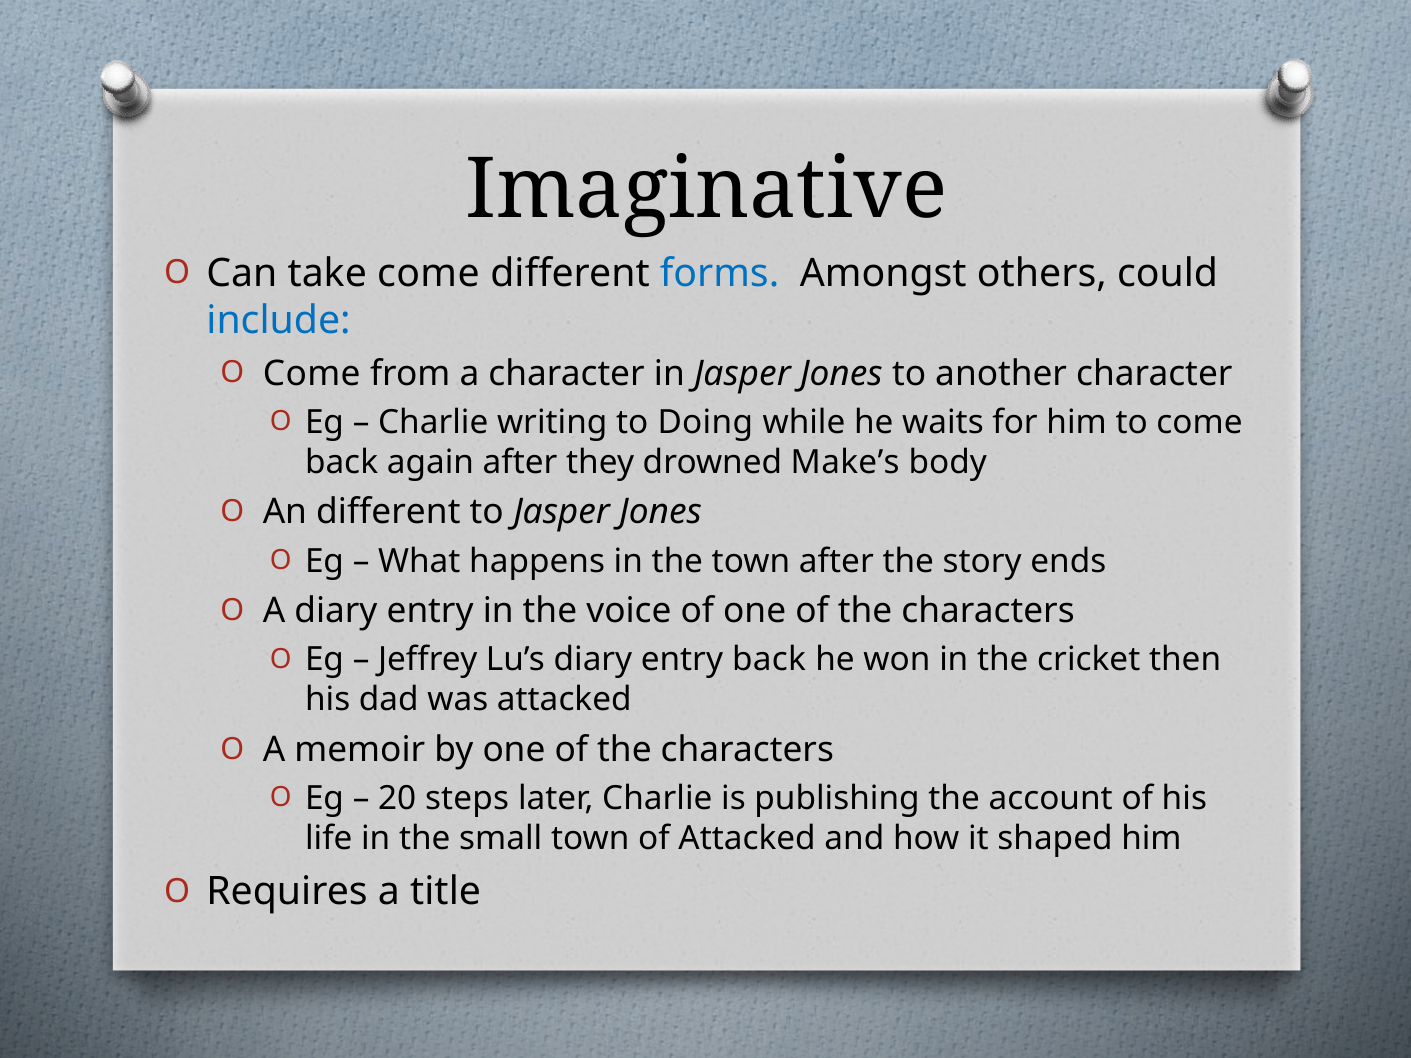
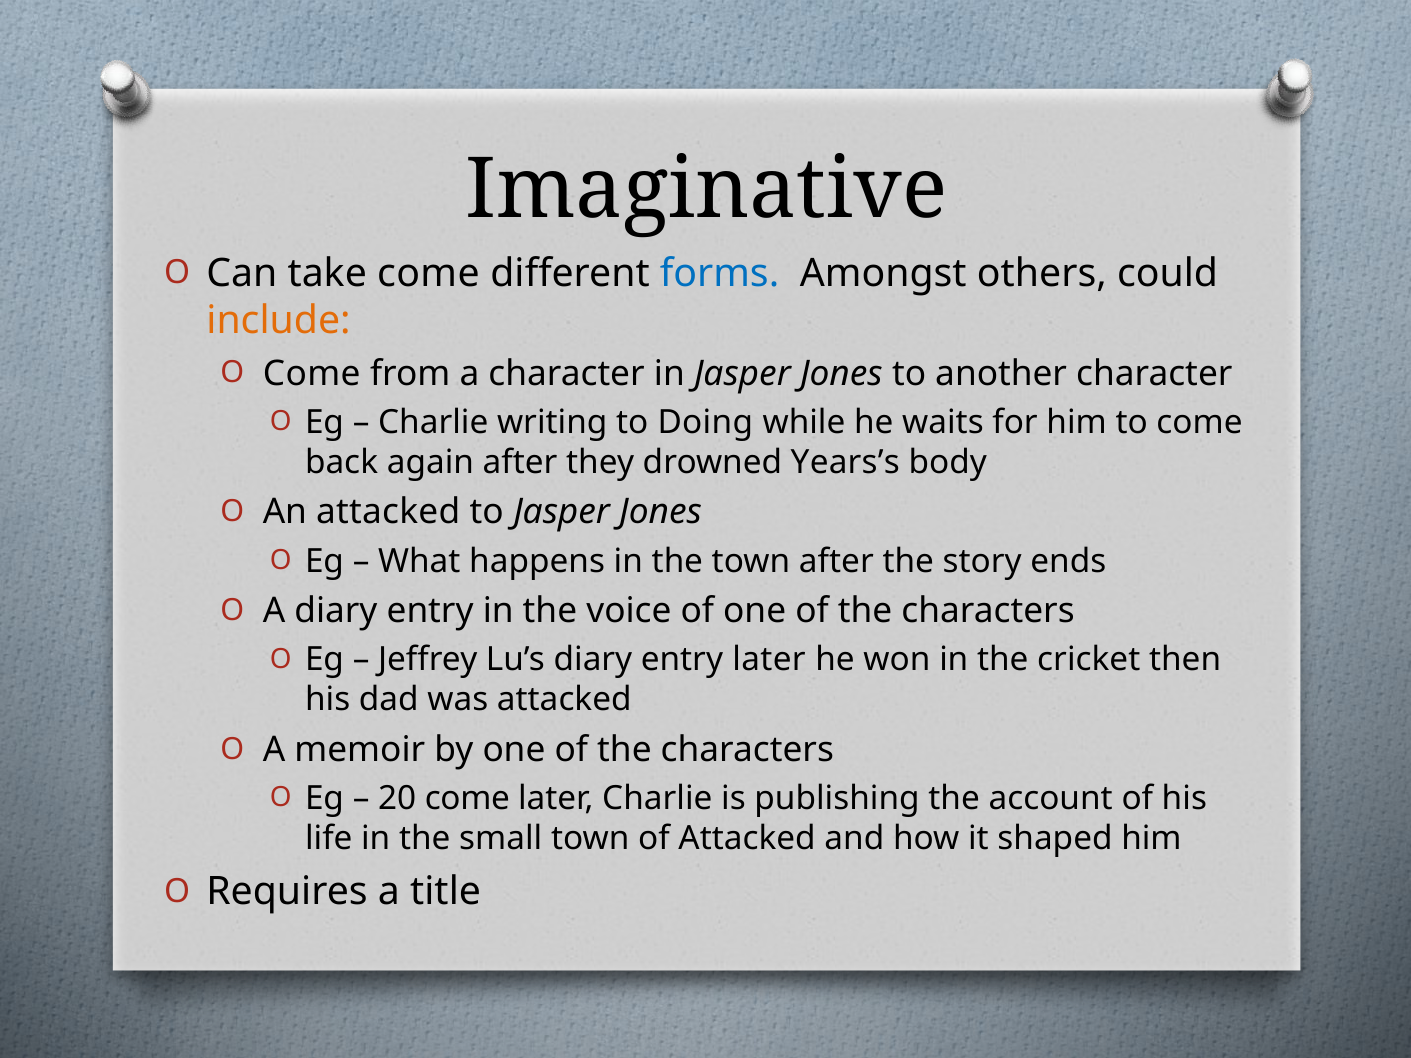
include colour: blue -> orange (279, 321)
Make’s: Make’s -> Years’s (845, 462)
An different: different -> attacked (388, 512)
entry back: back -> later (769, 660)
20 steps: steps -> come (467, 799)
